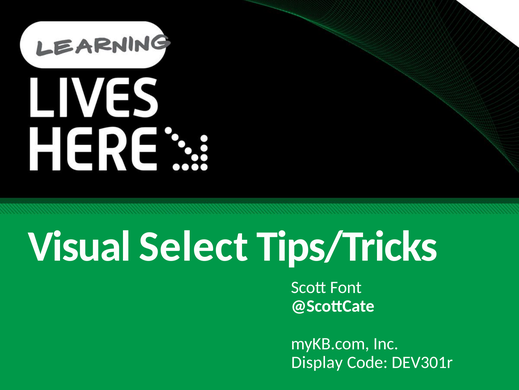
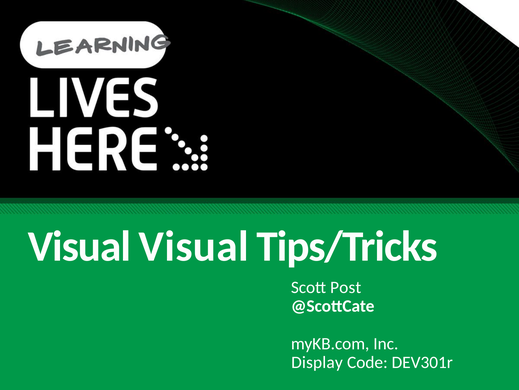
Visual Select: Select -> Visual (194, 246)
Font: Font -> Post (346, 287)
